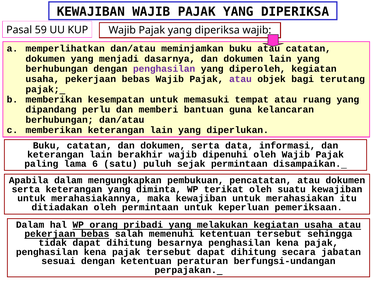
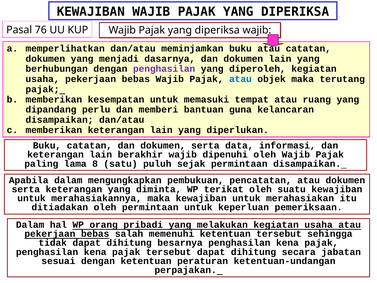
59: 59 -> 76 (41, 30)
atau colour: purple -> blue (240, 79)
objek bagi: bagi -> maka (303, 79)
berhubungan: berhubungan -> disampaikan (59, 120)
6: 6 -> 8 (95, 164)
berfungsi-undangan: berfungsi-undangan -> ketentuan-undangan (285, 261)
